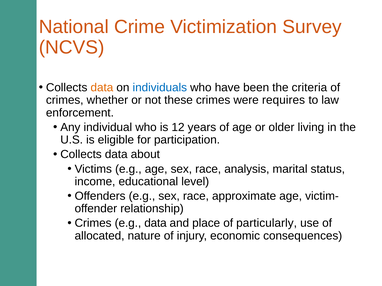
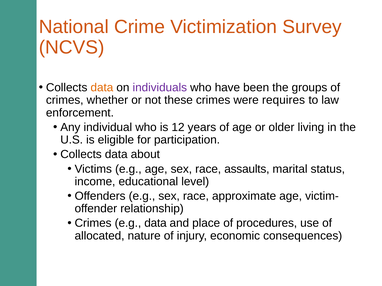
individuals colour: blue -> purple (160, 88)
criteria: criteria -> groups (309, 88)
analysis: analysis -> assaults (247, 169)
particularly: particularly -> procedures (267, 224)
